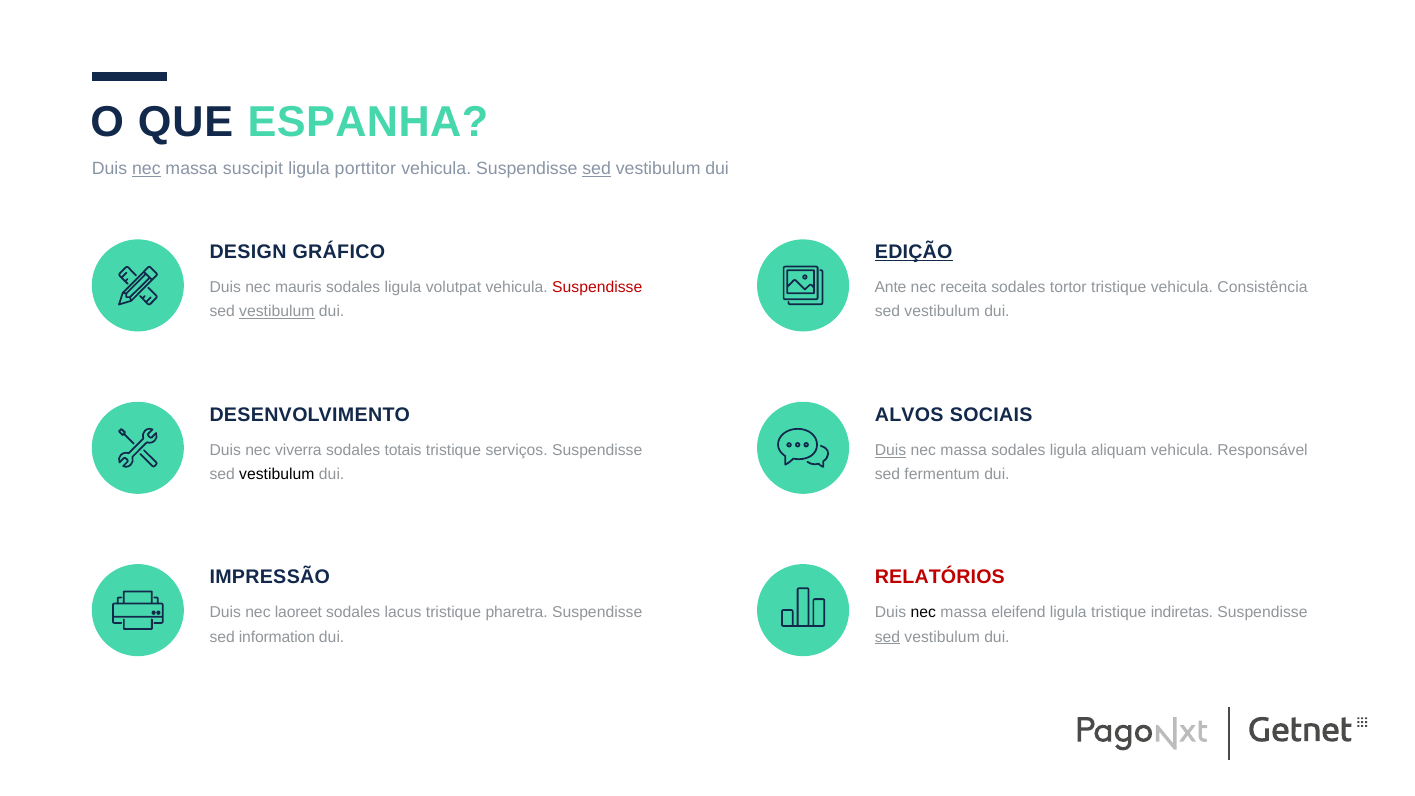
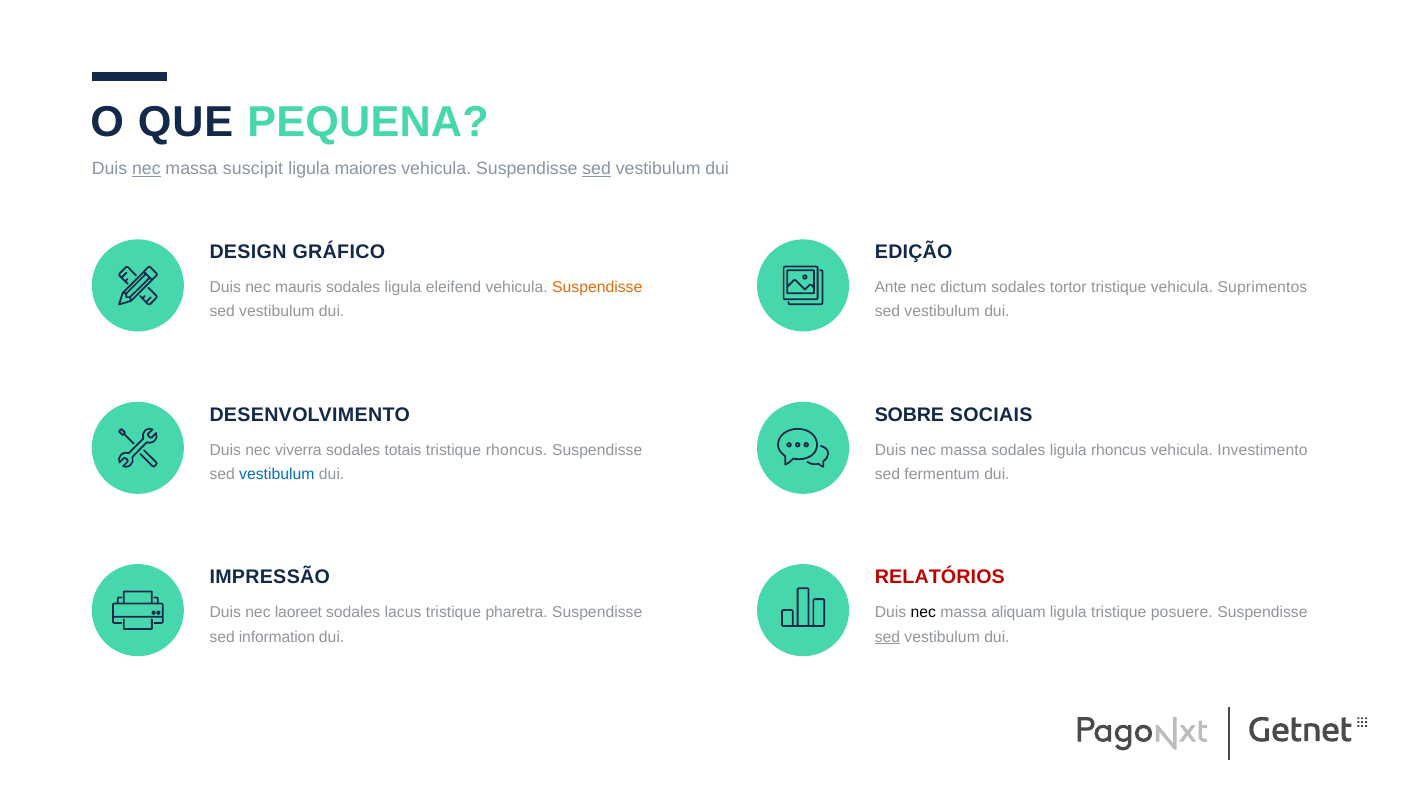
ESPANHA: ESPANHA -> PEQUENA (368, 123)
porttitor: porttitor -> maiores (366, 168)
EDIÇÃO underline: present -> none (914, 252)
volutpat: volutpat -> eleifend (453, 287)
Suspendisse colour: red -> orange (597, 287)
receita: receita -> dictum (964, 287)
Consistência: Consistência -> Suprimentos (1262, 287)
vestibulum underline: present -> none (277, 312)
ALVOS: ALVOS -> SOBRE (909, 415)
tristique serviços: serviços -> rhoncus (517, 450)
Duis underline: present -> none (890, 450)
ligula aliquam: aliquam -> rhoncus (1119, 450)
Responsável: Responsável -> Investimento (1262, 450)
vestibulum colour: black -> blue (277, 475)
eleifend: eleifend -> aliquam (1018, 613)
indiretas: indiretas -> posuere (1182, 613)
